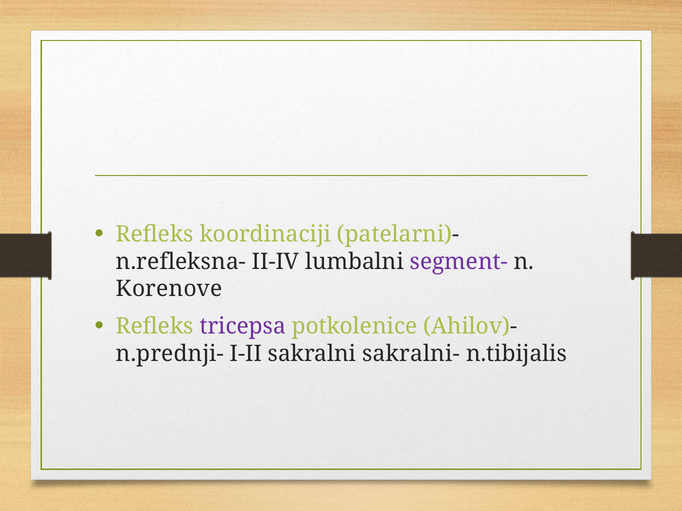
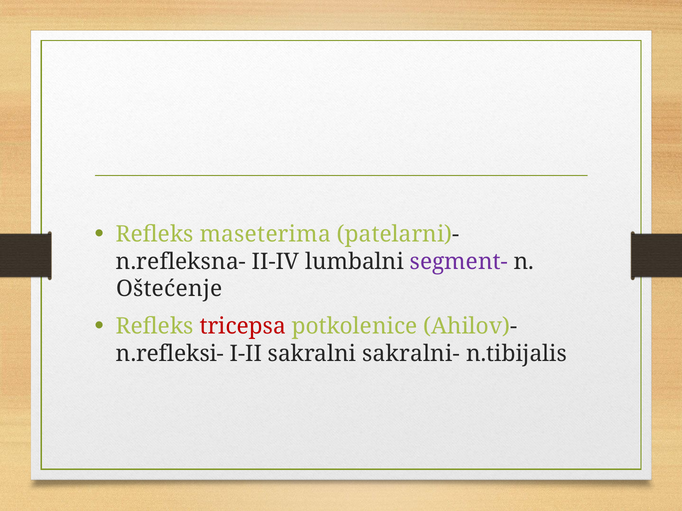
koordinaciji: koordinaciji -> maseterima (265, 235)
Korenove: Korenove -> Oštećenje (169, 289)
tricepsa colour: purple -> red (243, 327)
n.prednji-: n.prednji- -> n.refleksi- (170, 354)
